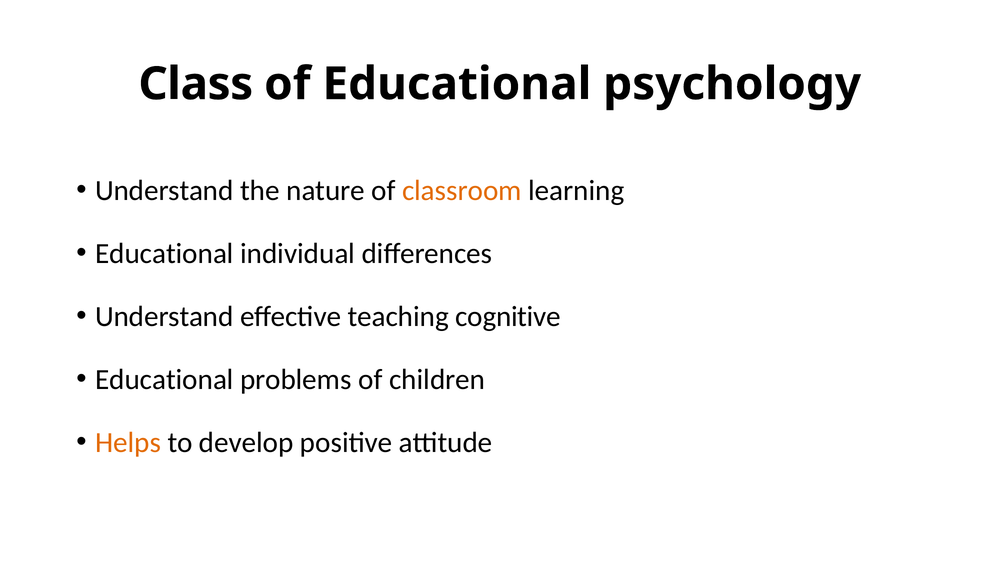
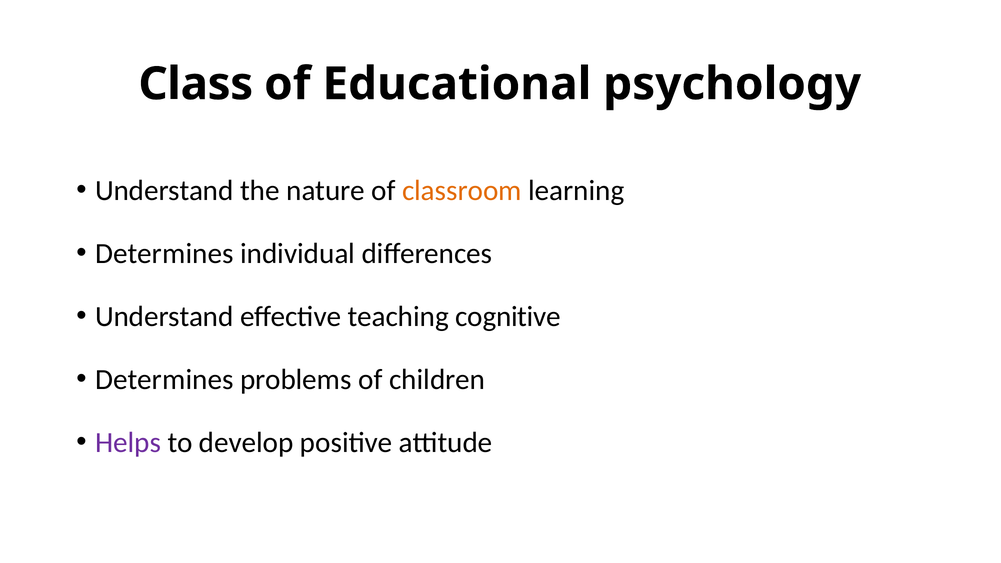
Educational: Educational -> Determines (164, 254)
Educational: Educational -> Determines (164, 380)
Helps colour: orange -> purple (128, 443)
